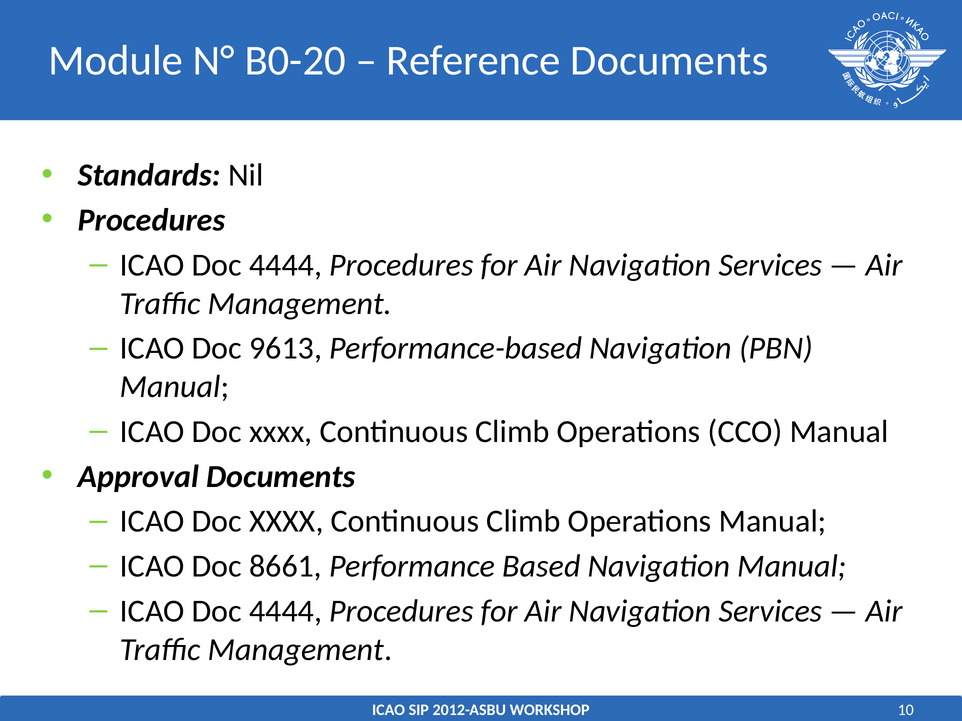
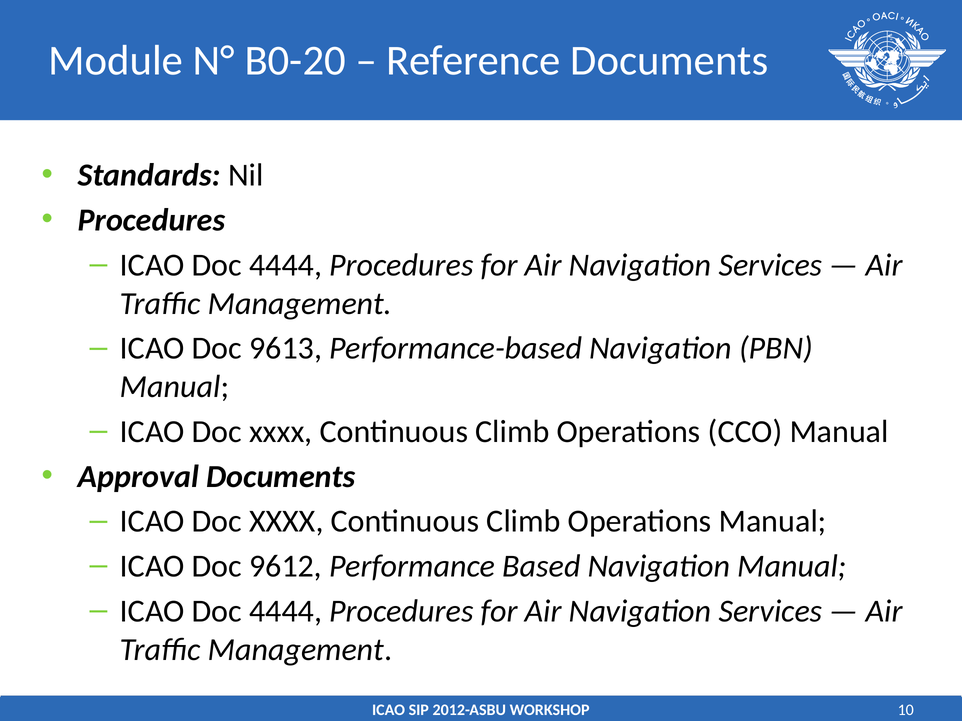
8661: 8661 -> 9612 (286, 567)
